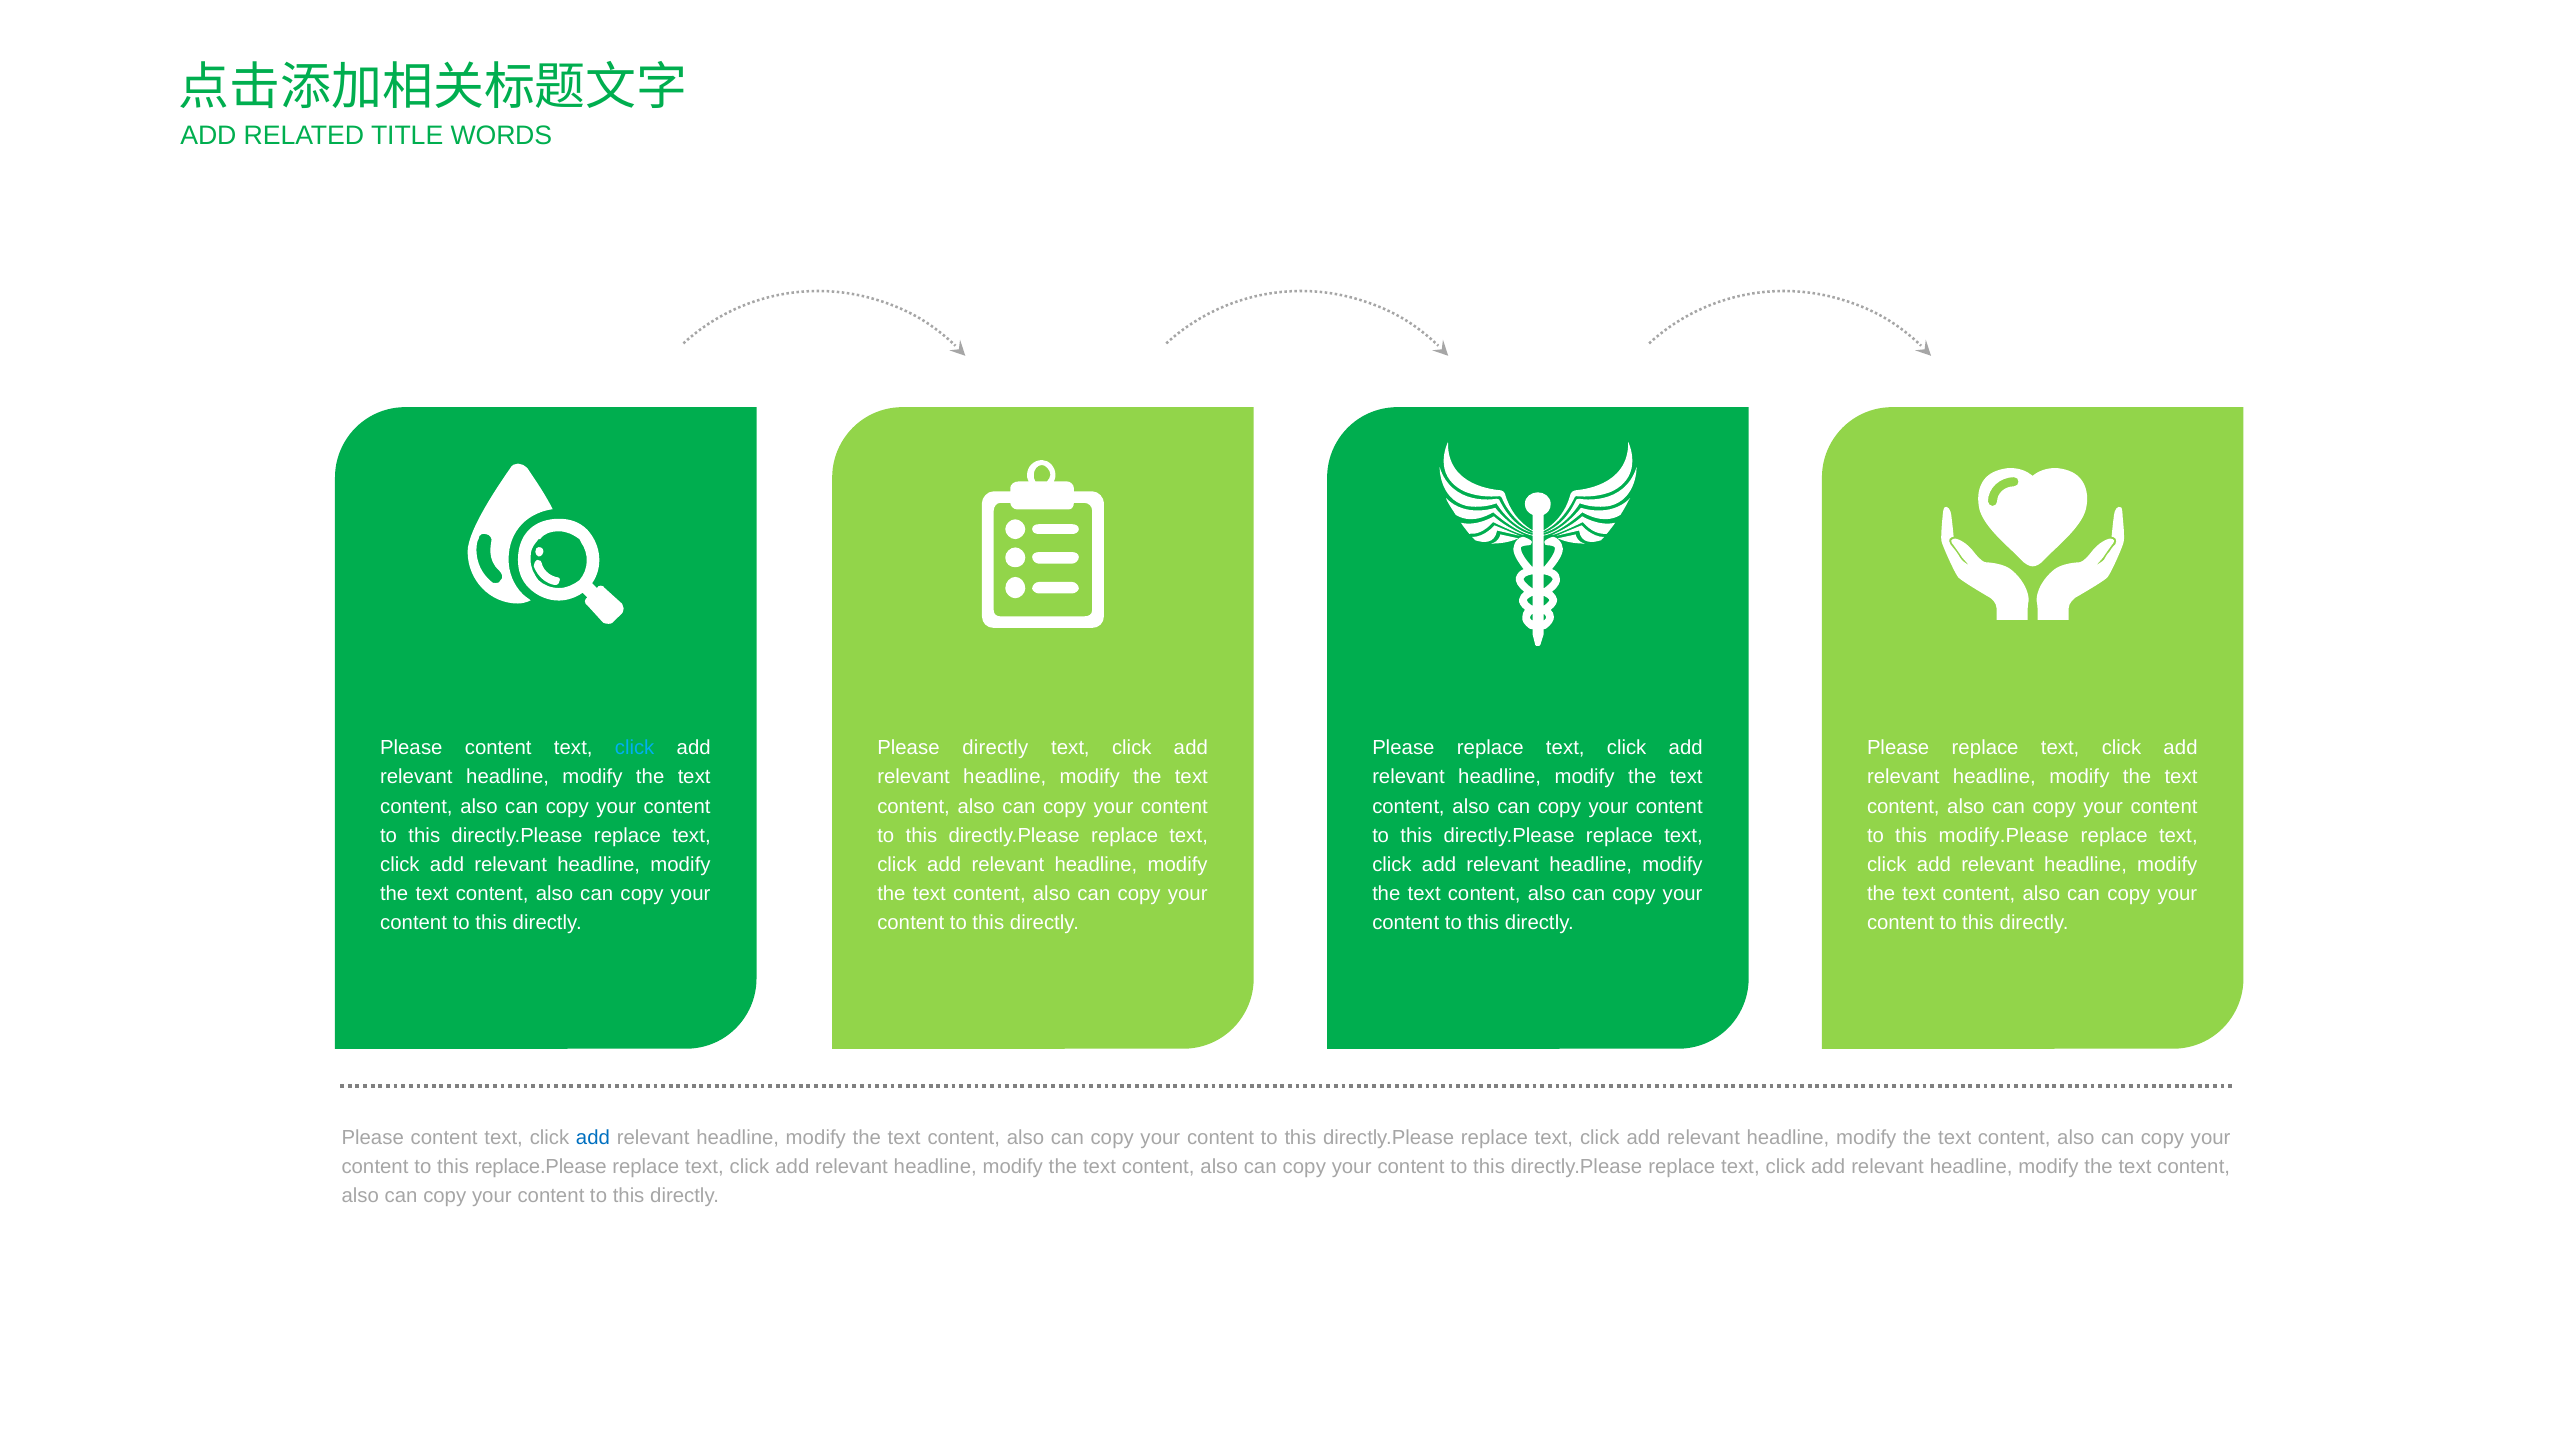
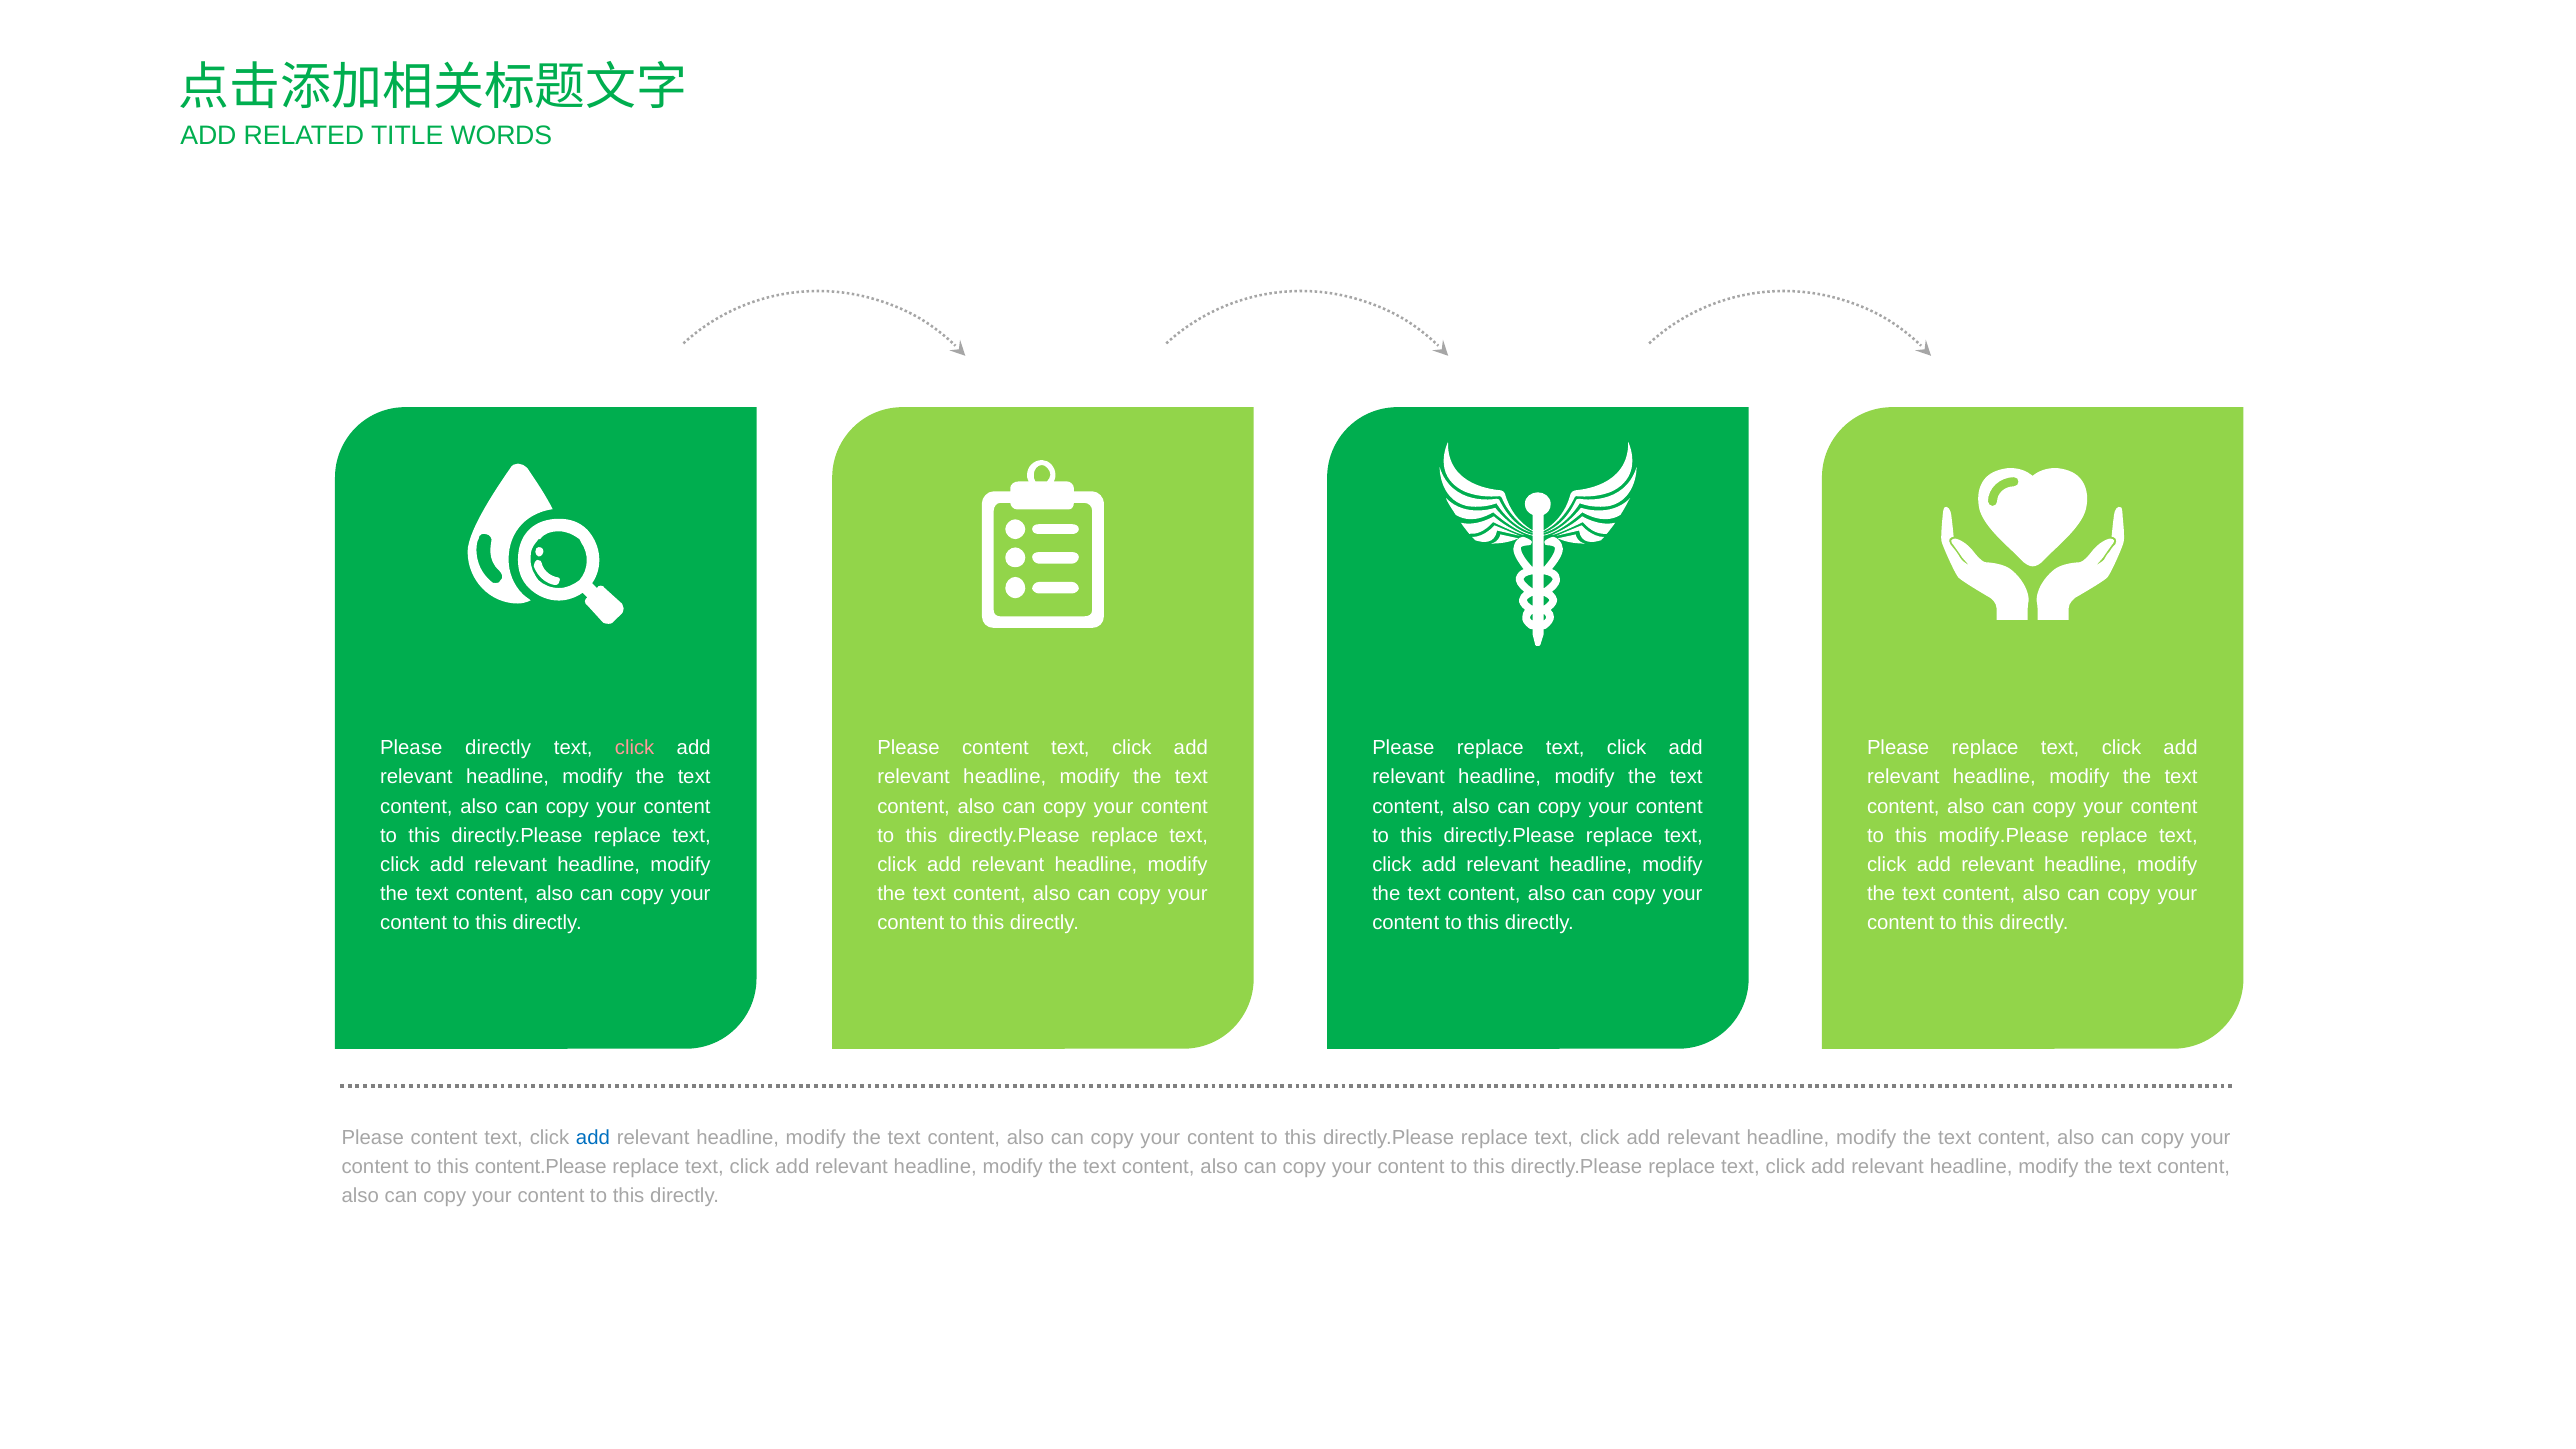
content: content -> directly (498, 748)
click colour: light blue -> pink (635, 748)
directly: directly -> content (995, 748)
replace.Please: replace.Please -> content.Please (541, 1167)
